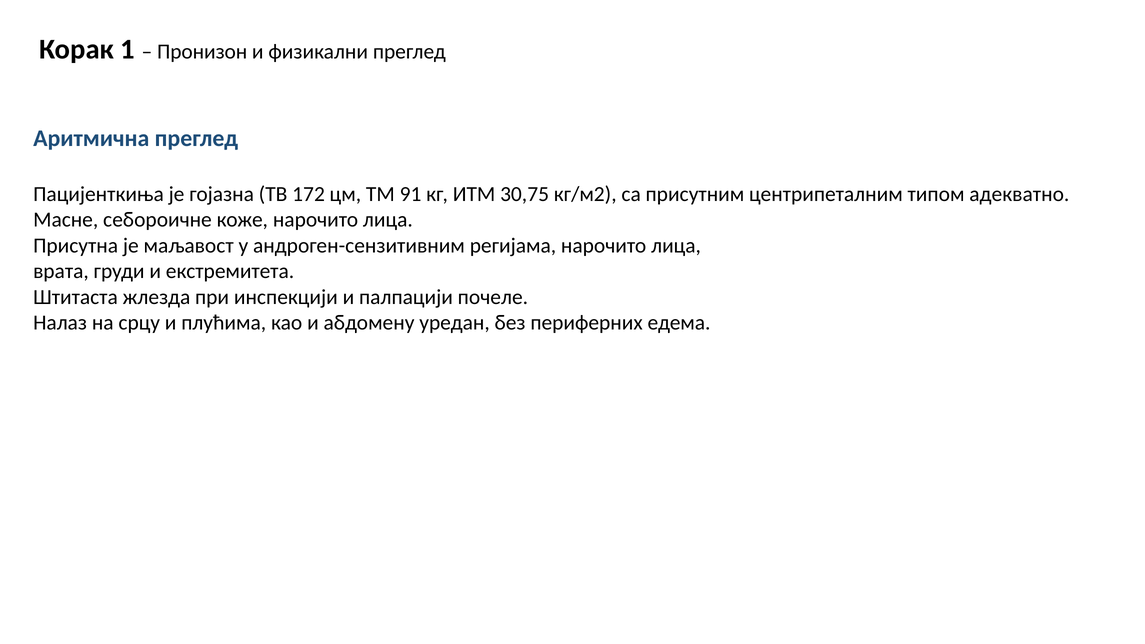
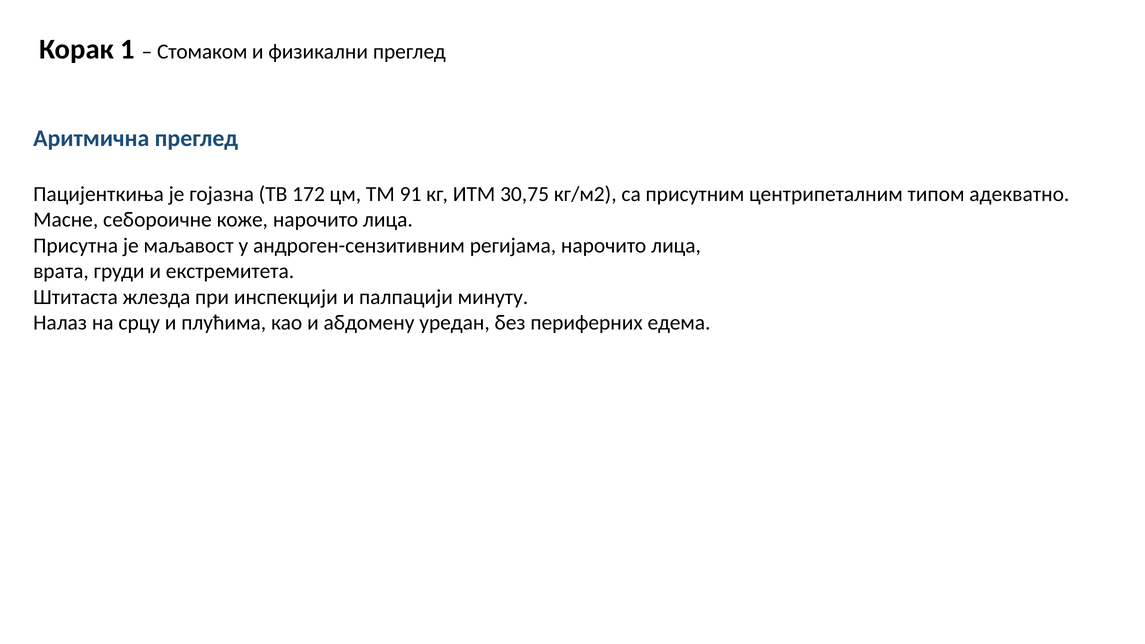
Пронизон: Пронизон -> Стомаком (202, 52)
почеле: почеле -> минуту (493, 297)
